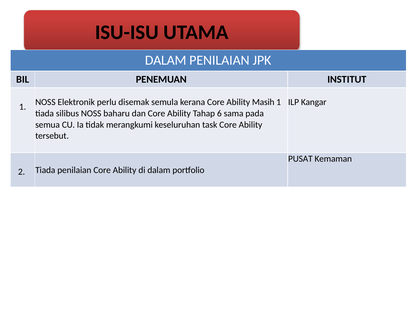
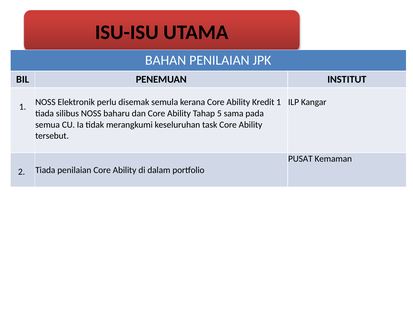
DALAM: DALAM -> BAHAN (166, 60)
Masih: Masih -> Kredit (263, 102)
6: 6 -> 5 (219, 113)
